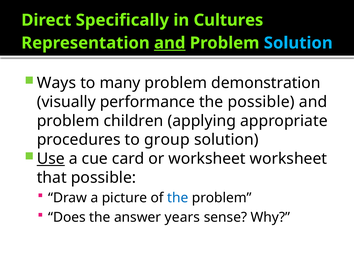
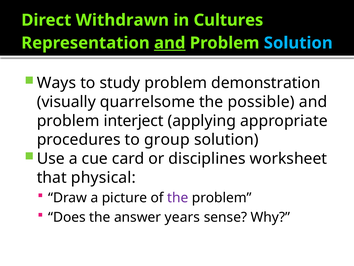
Specifically: Specifically -> Withdrawn (122, 20)
many: many -> study (120, 83)
performance: performance -> quarrelsome (147, 102)
children: children -> interject (134, 121)
Use underline: present -> none (51, 158)
or worksheet: worksheet -> disciplines (207, 158)
that possible: possible -> physical (103, 177)
the colour: blue -> purple (178, 198)
